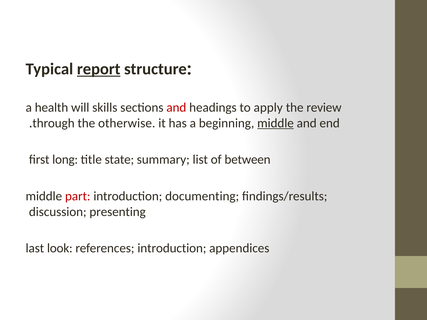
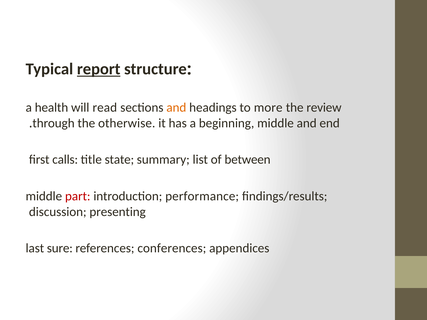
skills: skills -> read (105, 108)
and colour: red -> orange (176, 108)
apply: apply -> more (268, 108)
middle underline: present -> none (276, 123)
long: long -> calls (65, 160)
documenting: documenting -> performance (202, 196)
look: look -> sure (60, 248)
references introduction: introduction -> conferences (172, 248)
